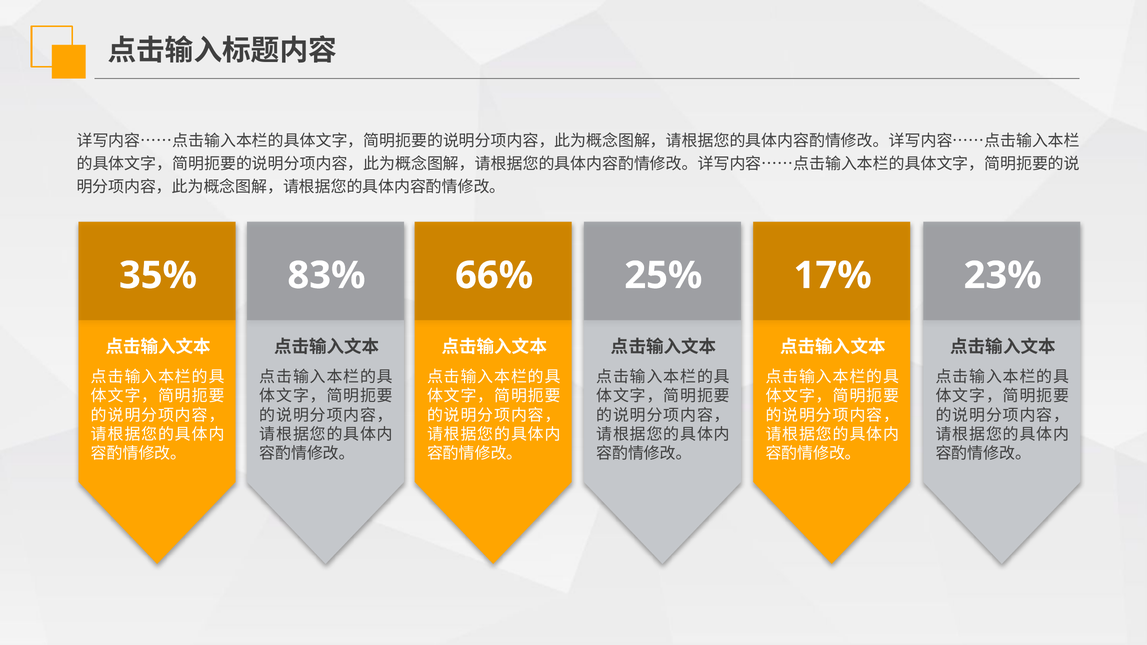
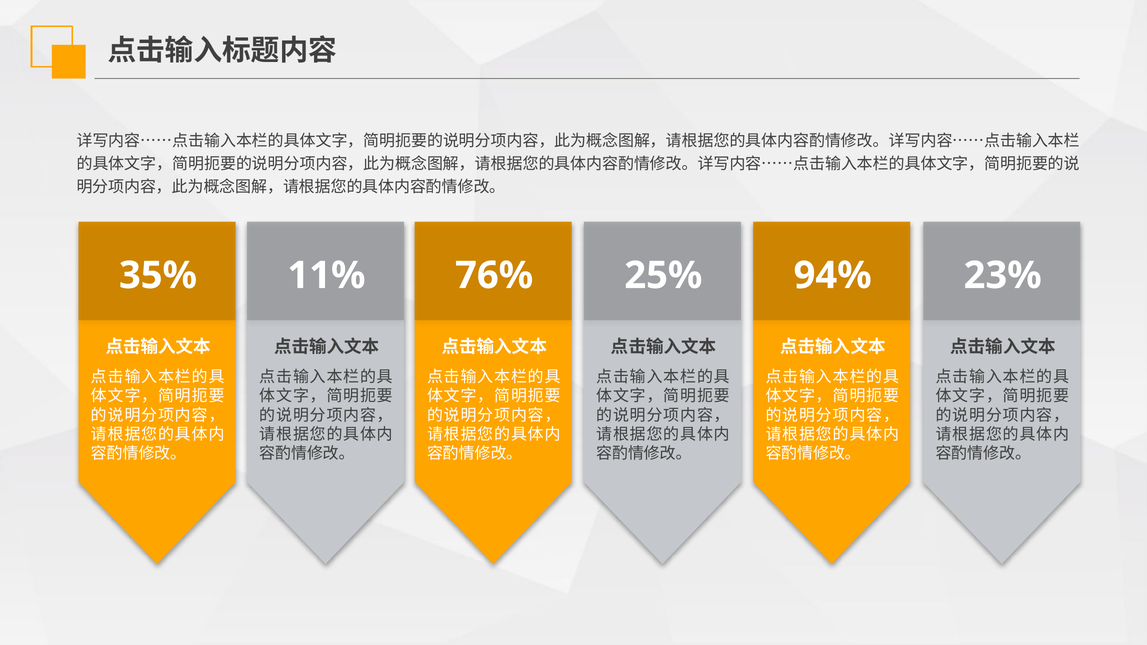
83%: 83% -> 11% (326, 276)
66%: 66% -> 76% (494, 276)
17%: 17% -> 94% (833, 276)
